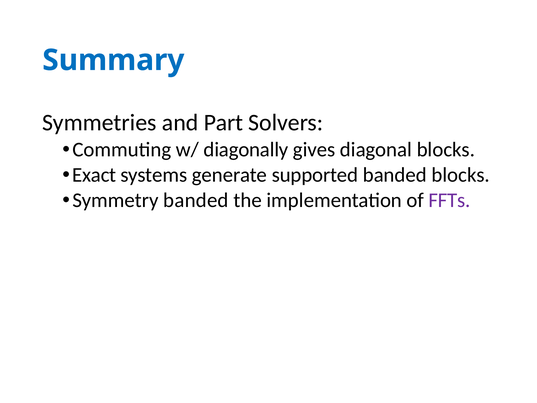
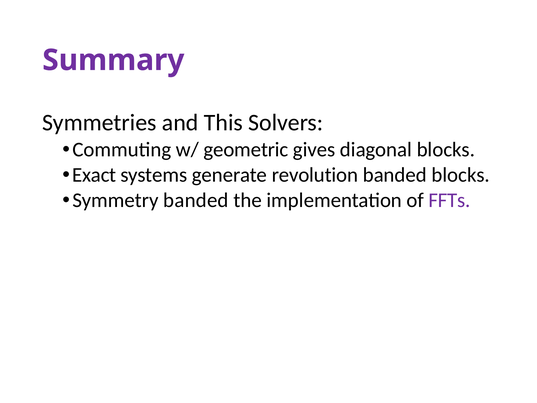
Summary colour: blue -> purple (113, 60)
Part: Part -> This (223, 123)
diagonally: diagonally -> geometric (246, 150)
supported: supported -> revolution (315, 175)
